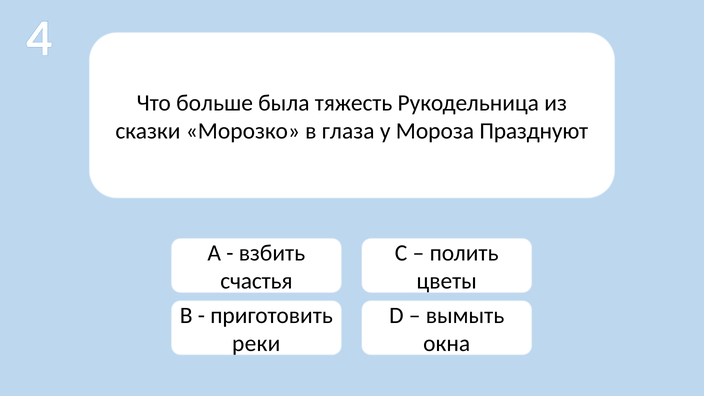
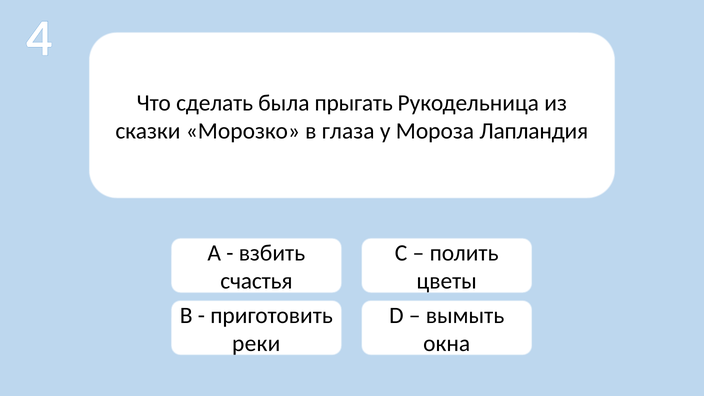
больше: больше -> сделать (215, 103)
тяжесть: тяжесть -> прыгать (354, 103)
Празднуют: Празднуют -> Лапландия (534, 131)
